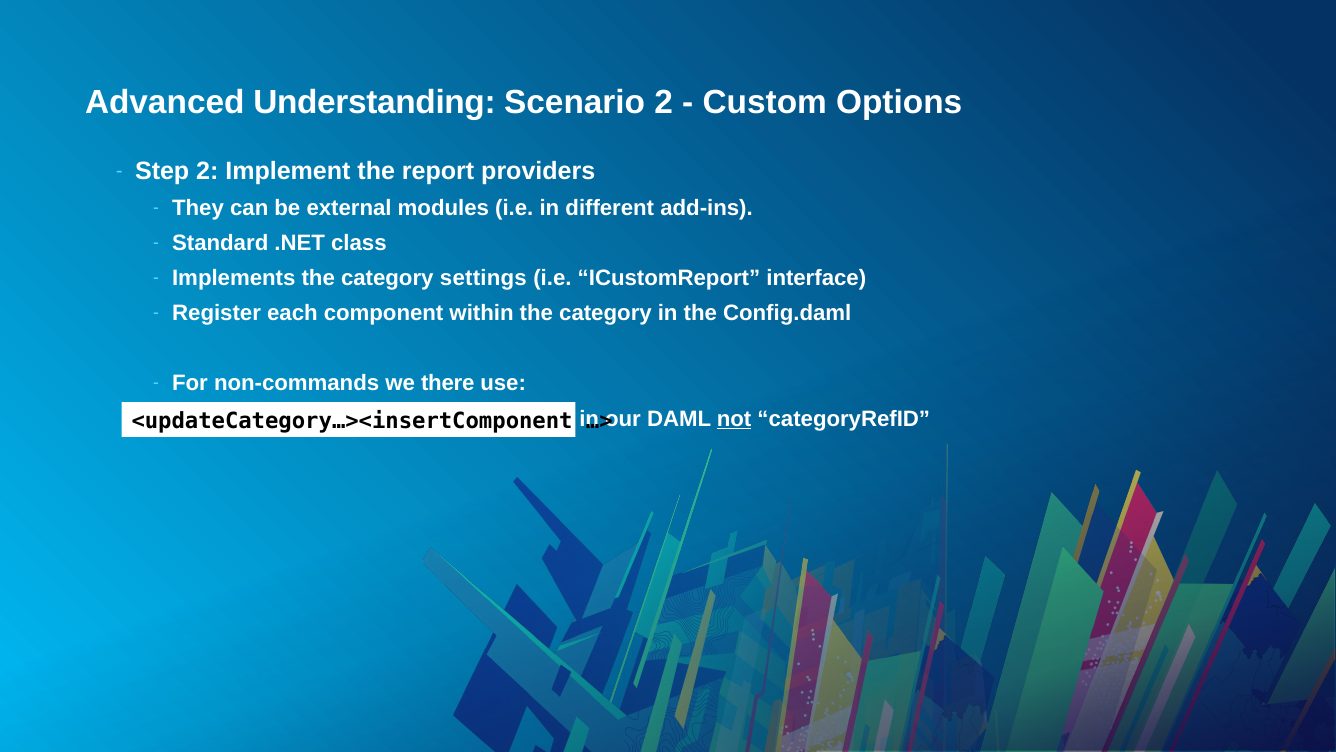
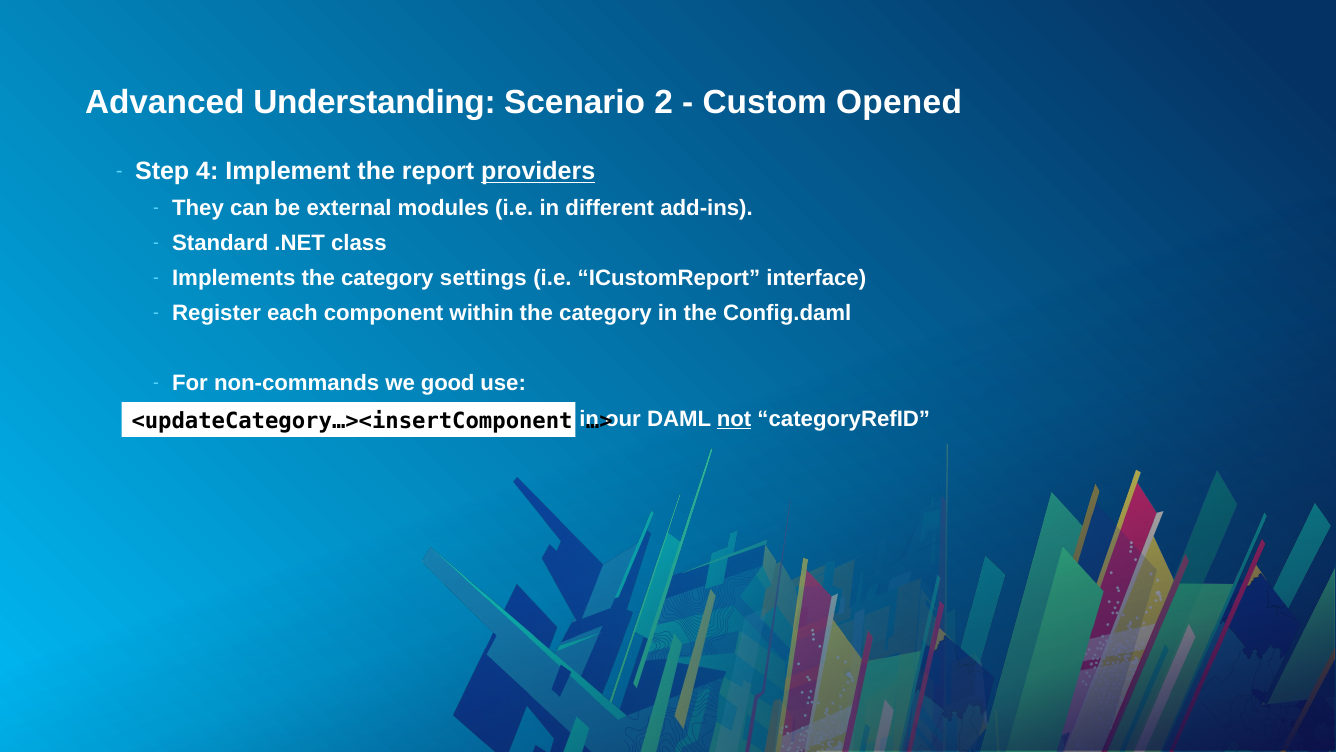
Options: Options -> Opened (899, 102)
Step 2: 2 -> 4 (207, 171)
providers underline: none -> present (538, 171)
there: there -> good (448, 383)
